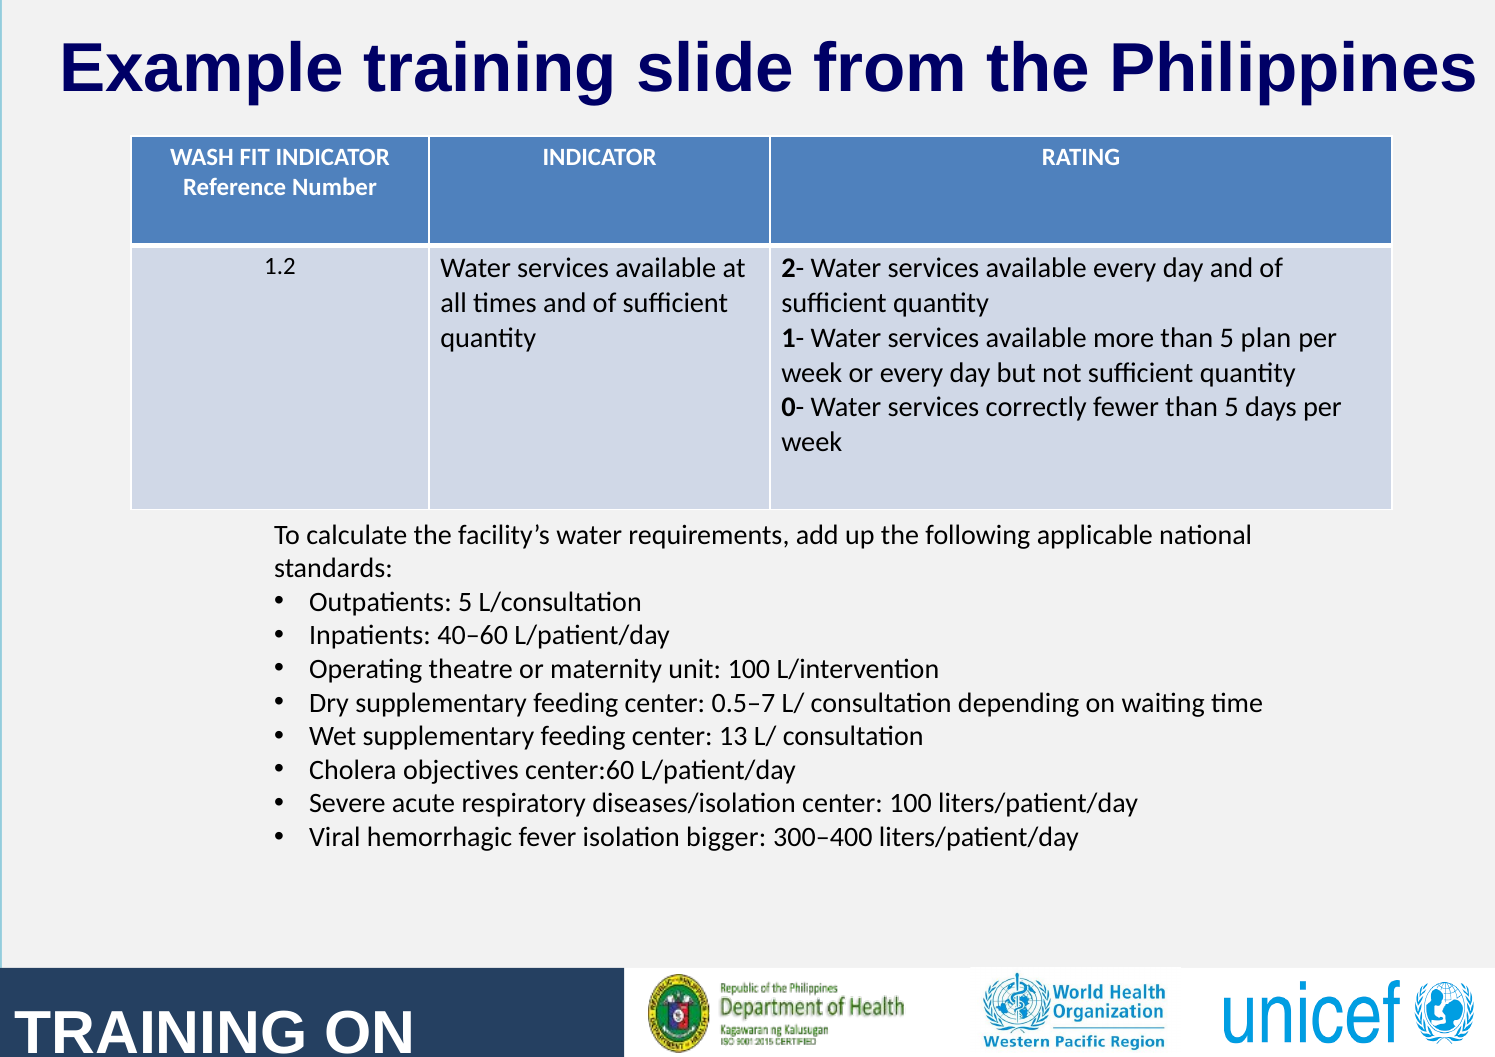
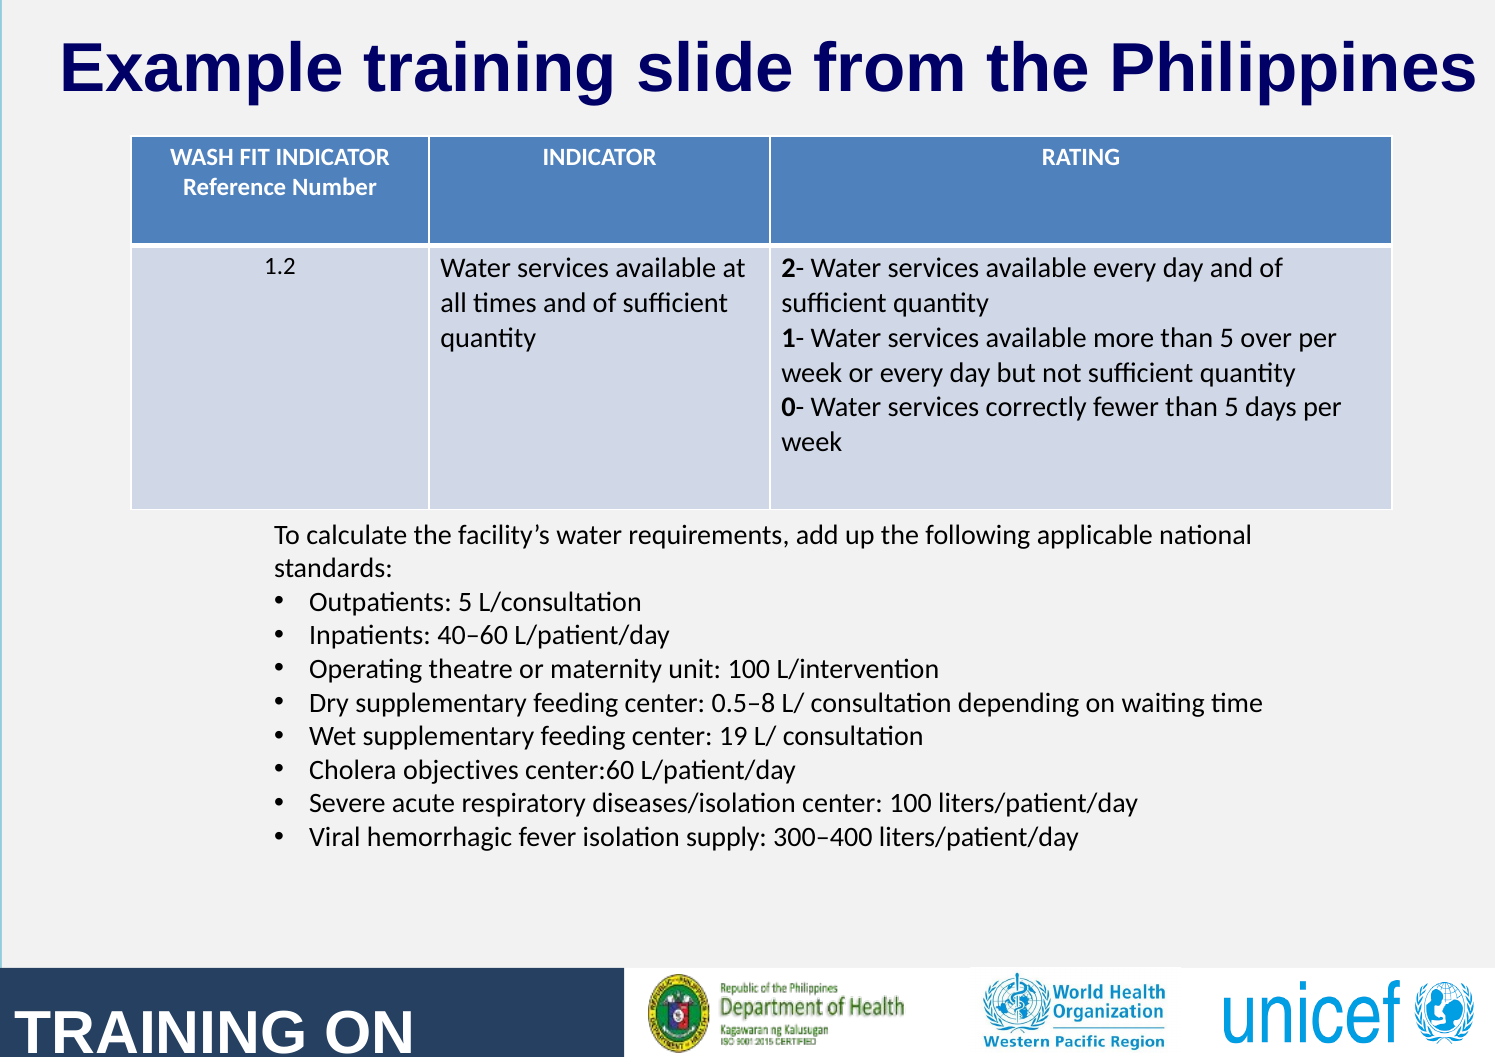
plan: plan -> over (1266, 338)
0.5–7: 0.5–7 -> 0.5–8 (744, 703)
13: 13 -> 19 (733, 737)
bigger: bigger -> supply (727, 837)
